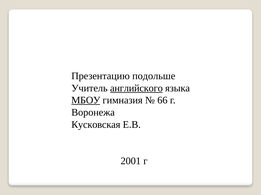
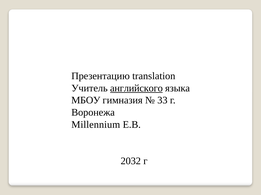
подольше: подольше -> translation (154, 76)
МБОУ underline: present -> none (86, 101)
66: 66 -> 33 (162, 101)
Кусковская: Кусковская -> Millennium (96, 125)
2001: 2001 -> 2032 (131, 162)
